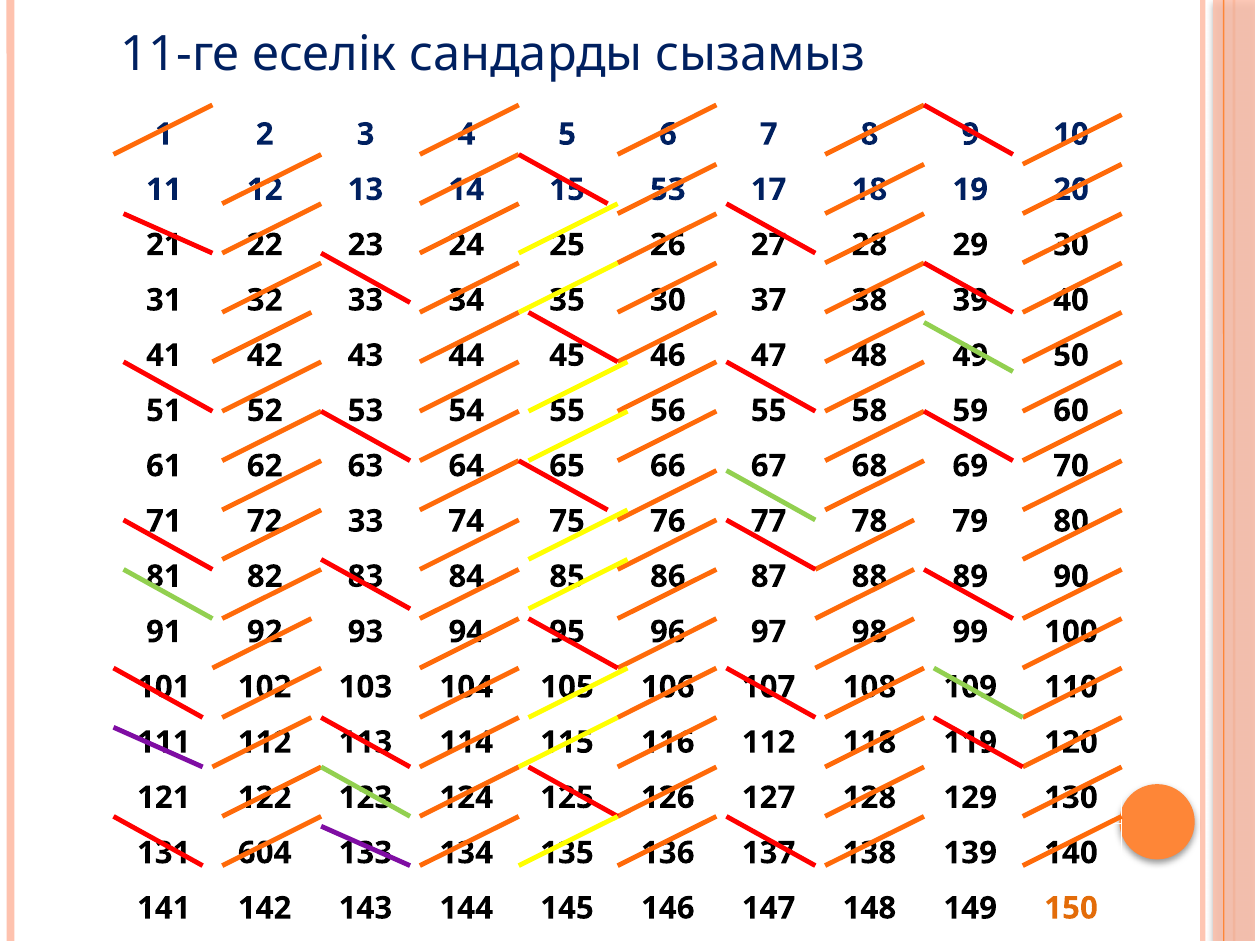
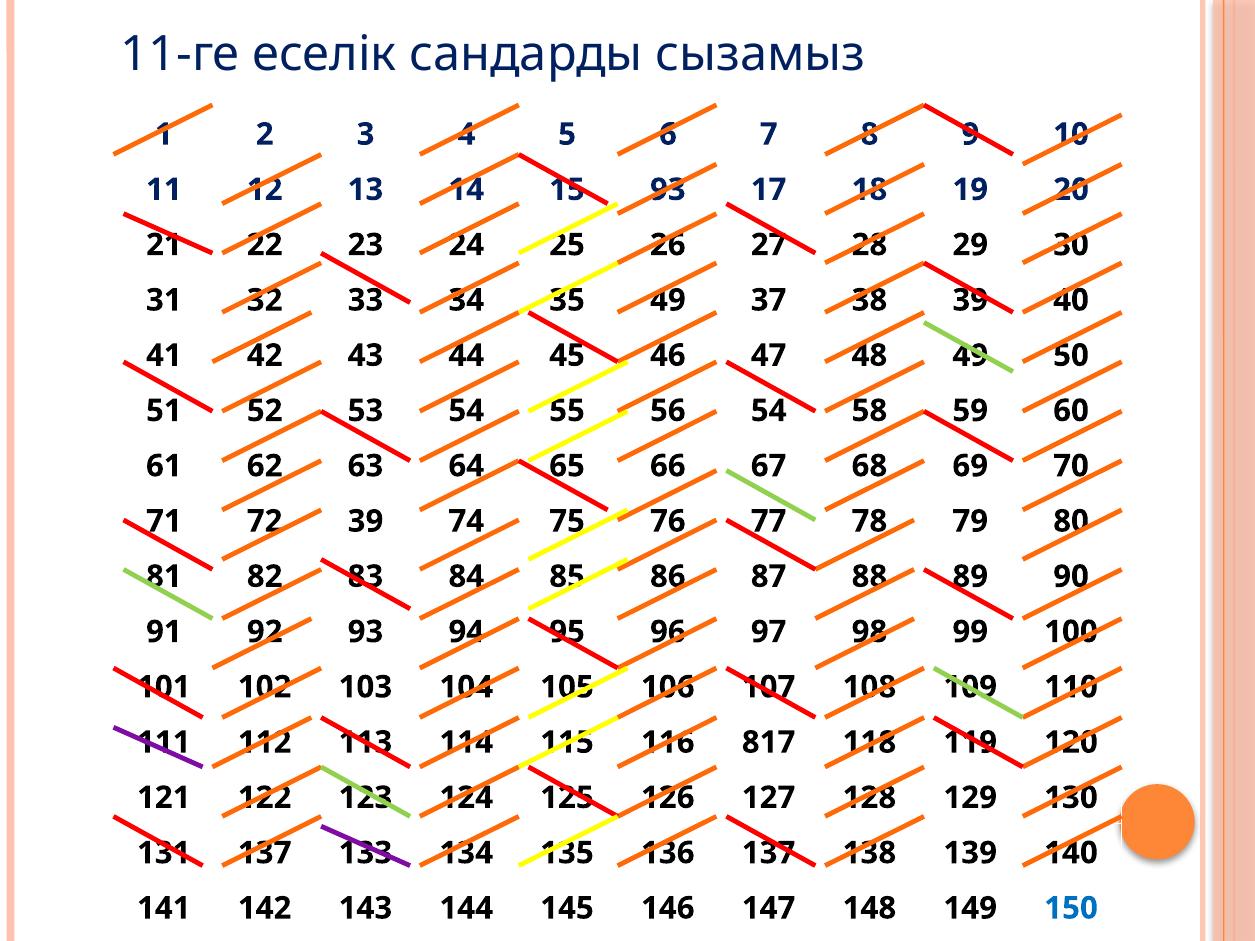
15 53: 53 -> 93 (668, 190)
35 30: 30 -> 49 (668, 300)
56 55: 55 -> 54 (769, 411)
72 33: 33 -> 39 (366, 521)
116 112: 112 -> 817 (769, 743)
131 604: 604 -> 137 (265, 853)
150 colour: orange -> blue (1071, 908)
